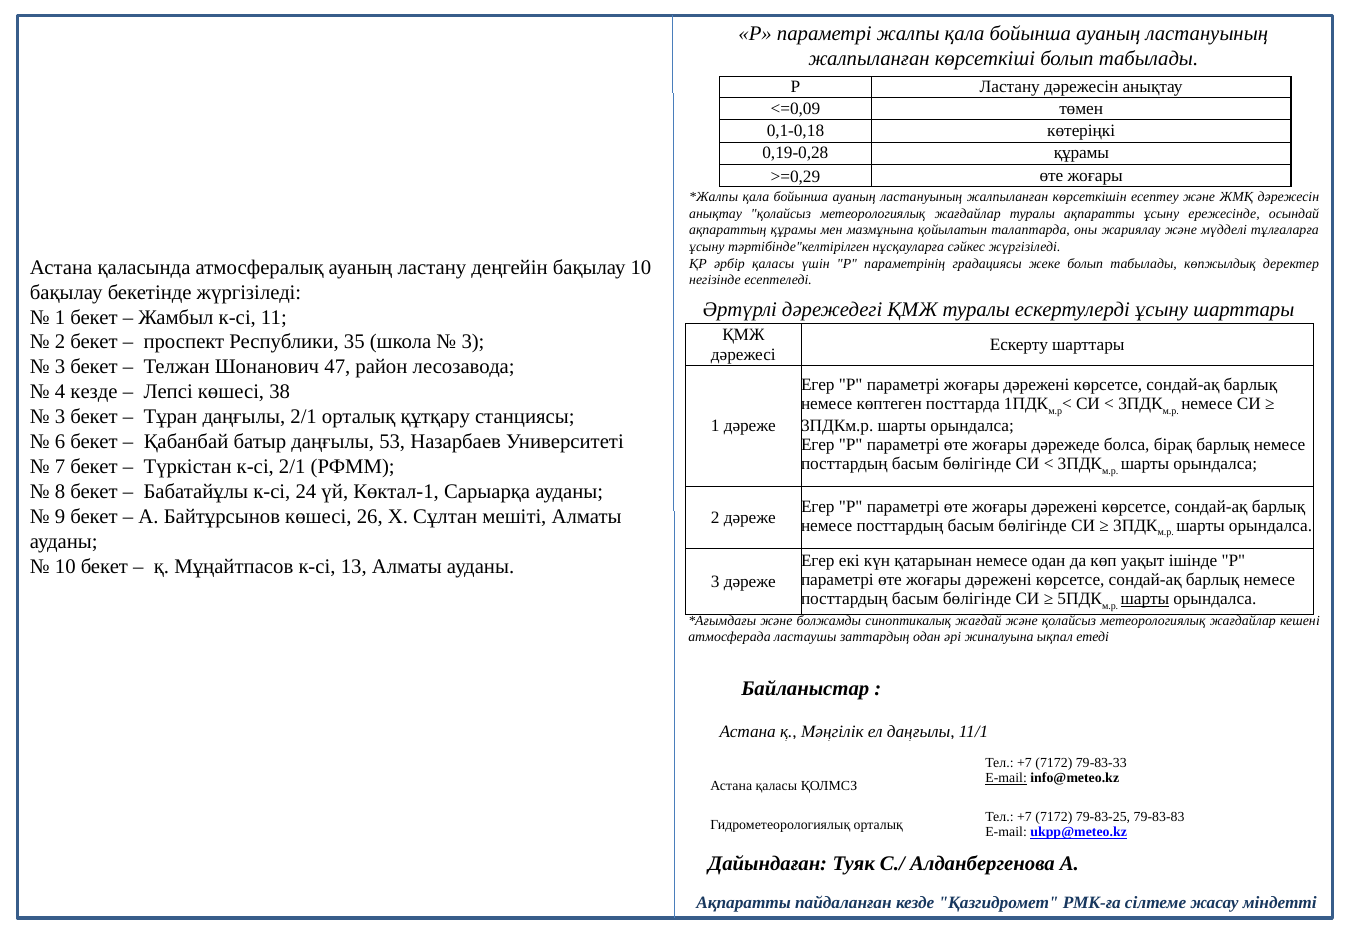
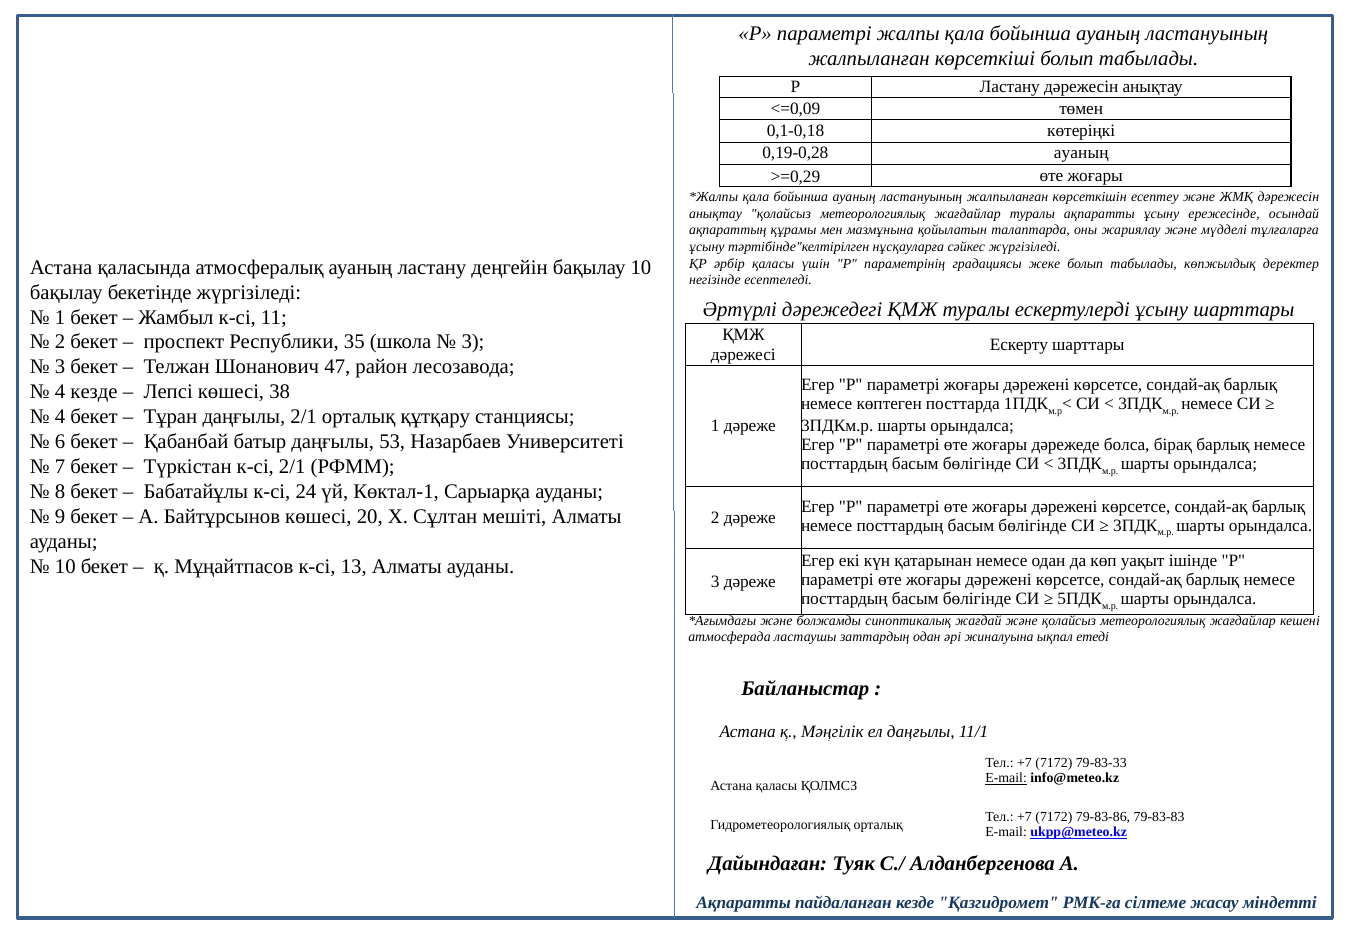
0,19-0,28 құрамы: құрамы -> ауаның (1081, 153)
3: 3 -> 4 (60, 417)
26: 26 -> 20 (370, 517)
шарты underline: present -> none (1145, 599)
79-83-25: 79-83-25 -> 79-83-86 (1103, 818)
